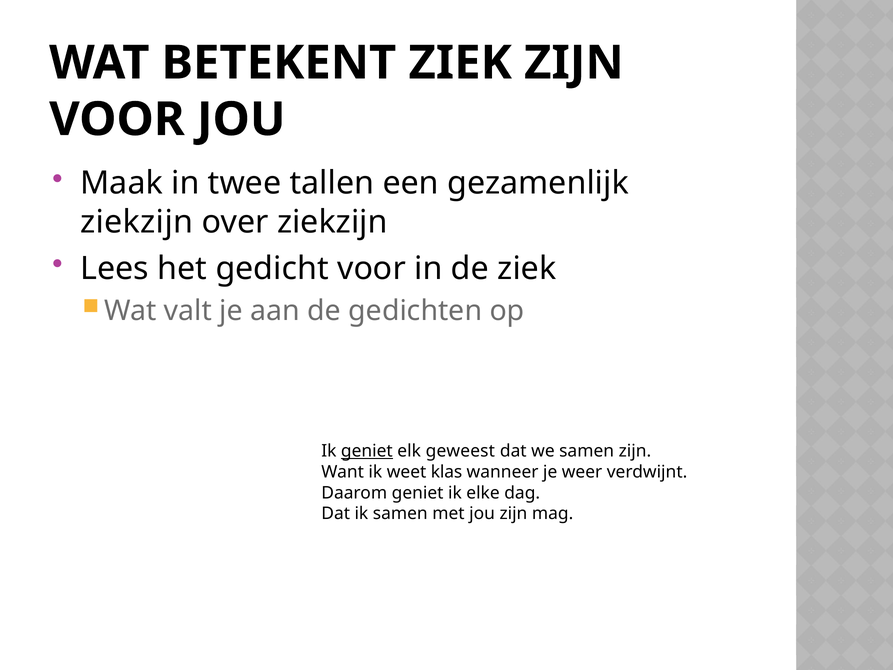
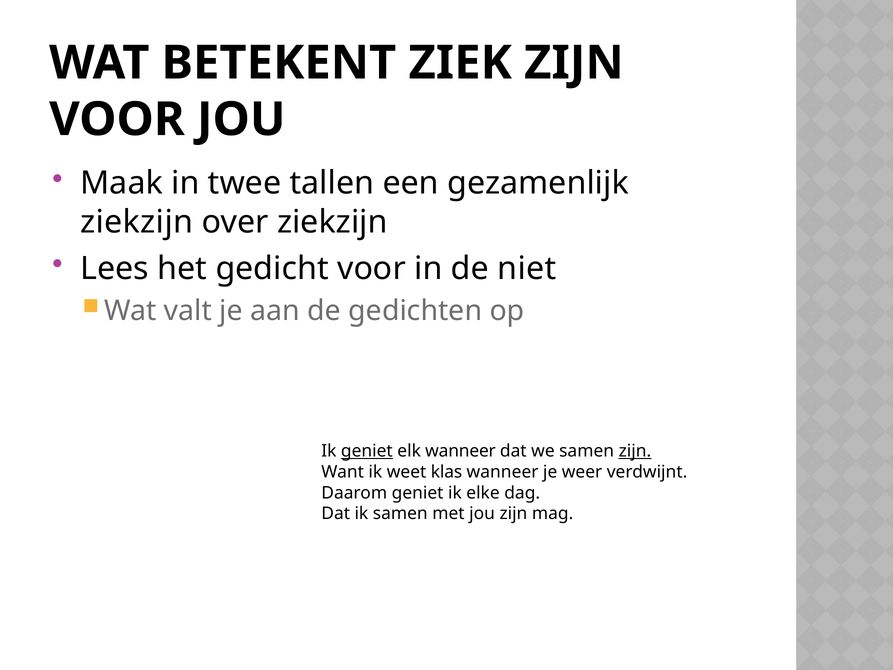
de ziek: ziek -> niet (527, 268)
elk geweest: geweest -> wanneer (461, 451)
zijn underline: none -> present (635, 451)
